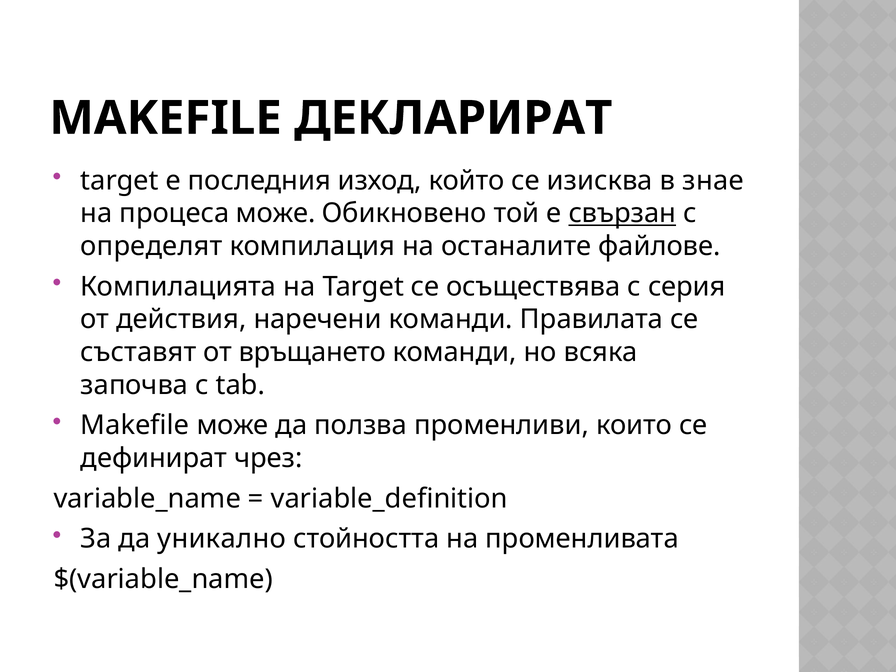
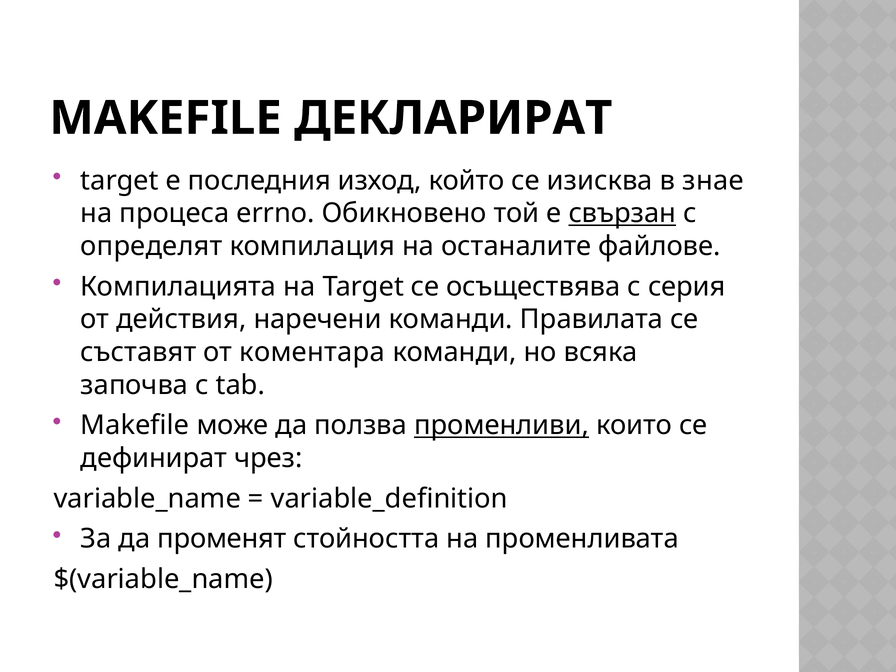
процеса може: може -> errno (276, 213)
връщането: връщането -> коментара (312, 352)
променливи underline: none -> present (502, 425)
уникално: уникално -> променят (222, 539)
